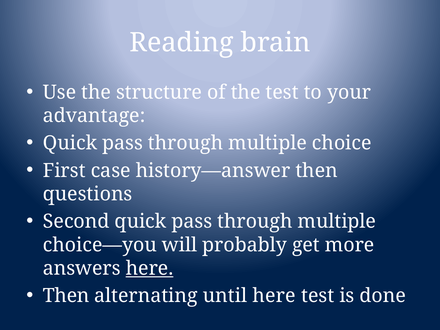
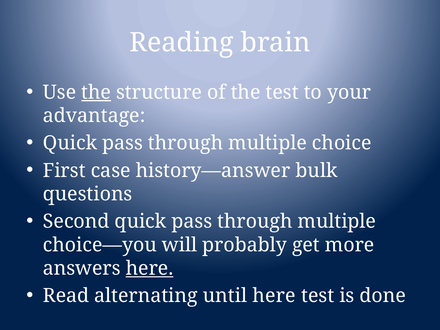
the underline: none -> present (96, 92)
history—answer then: then -> bulk (317, 171)
Then: Then -> Read (66, 296)
